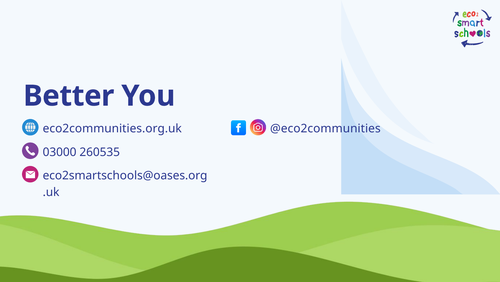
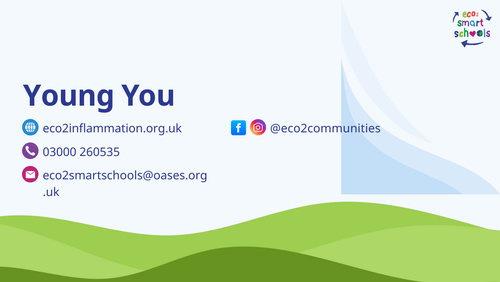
Better: Better -> Young (69, 96)
eco2communities.org.uk: eco2communities.org.uk -> eco2inflammation.org.uk (112, 128)
